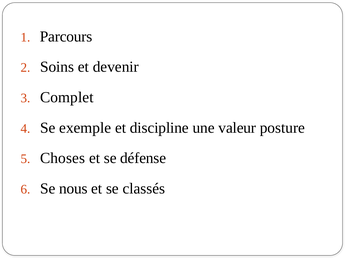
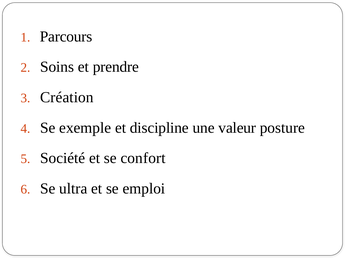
devenir: devenir -> prendre (116, 67)
Complet: Complet -> Création (67, 97)
Choses: Choses -> Société (63, 158)
défense: défense -> confort (143, 158)
nous: nous -> ultra (73, 188)
classés: classés -> emploi (144, 188)
